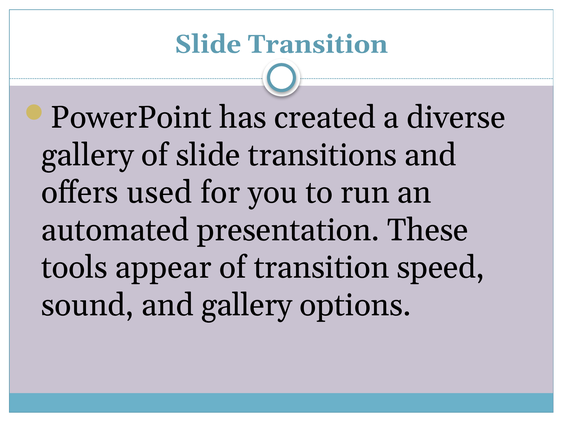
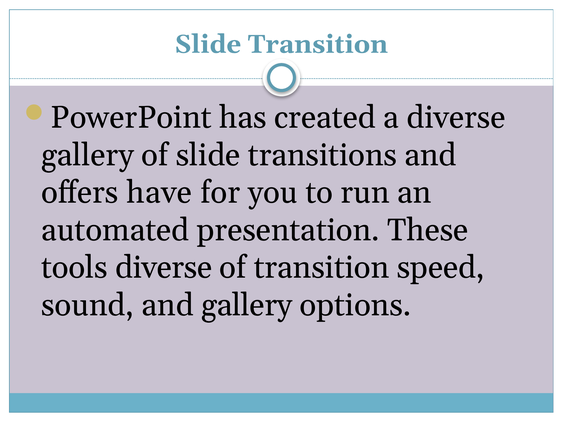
used: used -> have (159, 193)
tools appear: appear -> diverse (164, 268)
